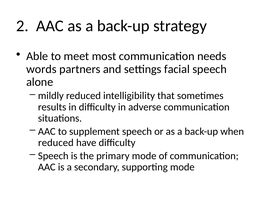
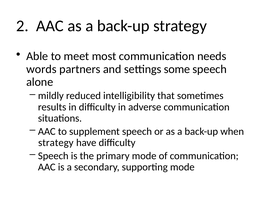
facial: facial -> some (177, 69)
reduced: reduced -> strategy (56, 143)
